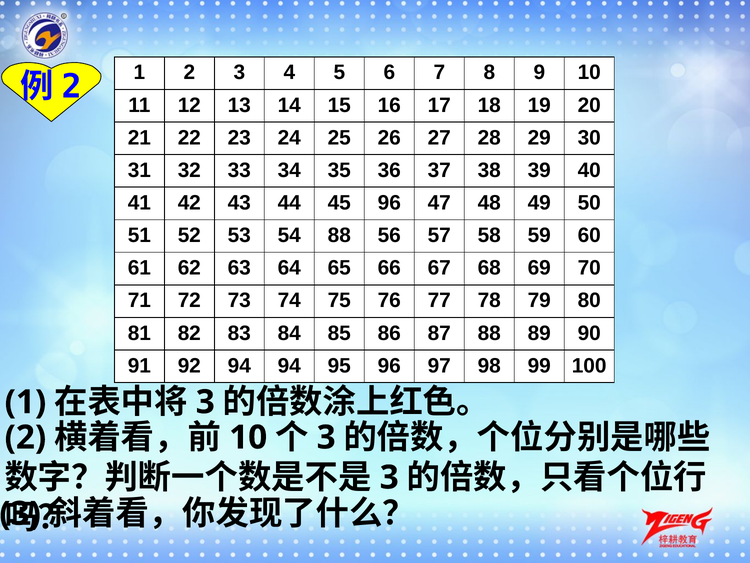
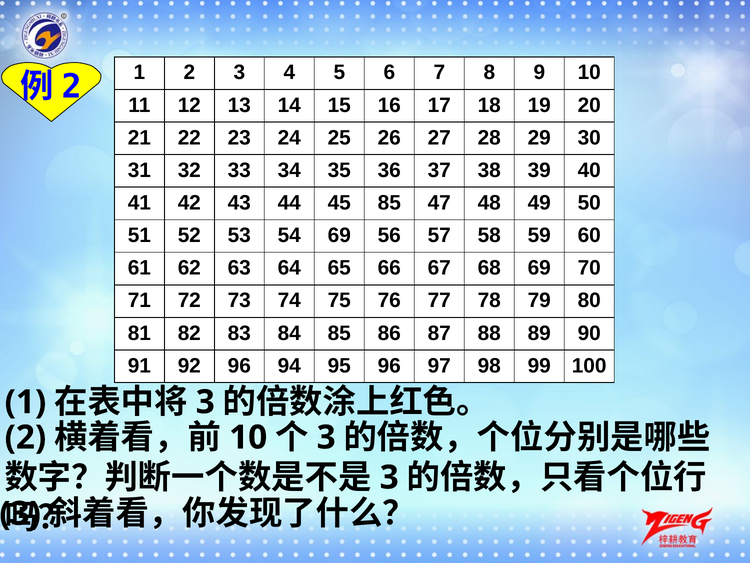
45 96: 96 -> 85 (389, 203)
54 88: 88 -> 69 (339, 235)
92 94: 94 -> 96 (239, 365)
